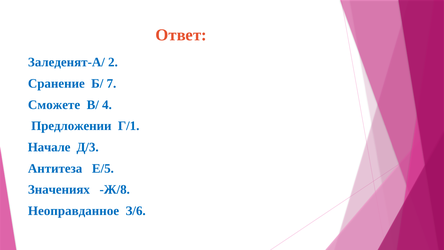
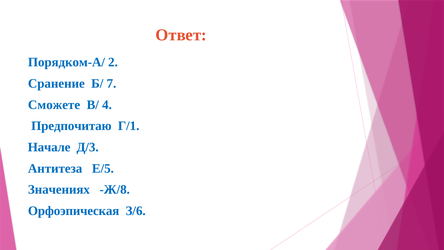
Заледенят-А/: Заледенят-А/ -> Порядком-А/ (66, 62)
Предложении: Предложении -> Предпочитаю (71, 126)
Неоправданное: Неоправданное -> Орфоэпическая (74, 211)
